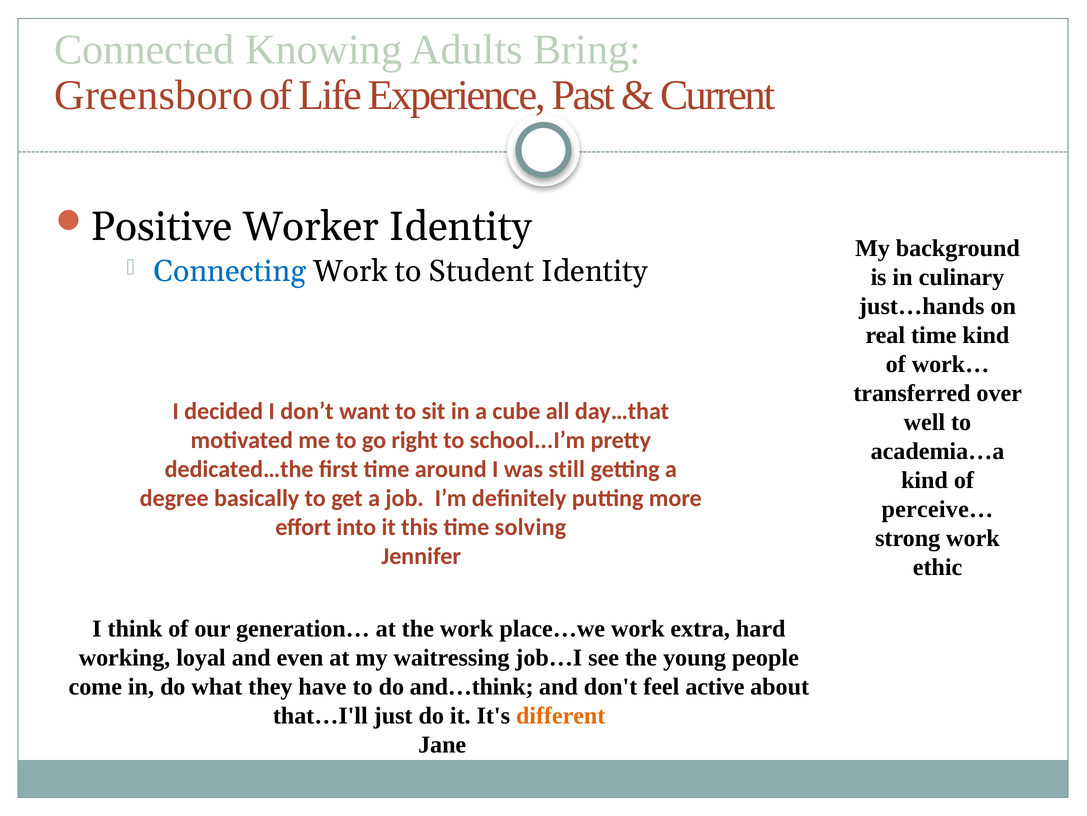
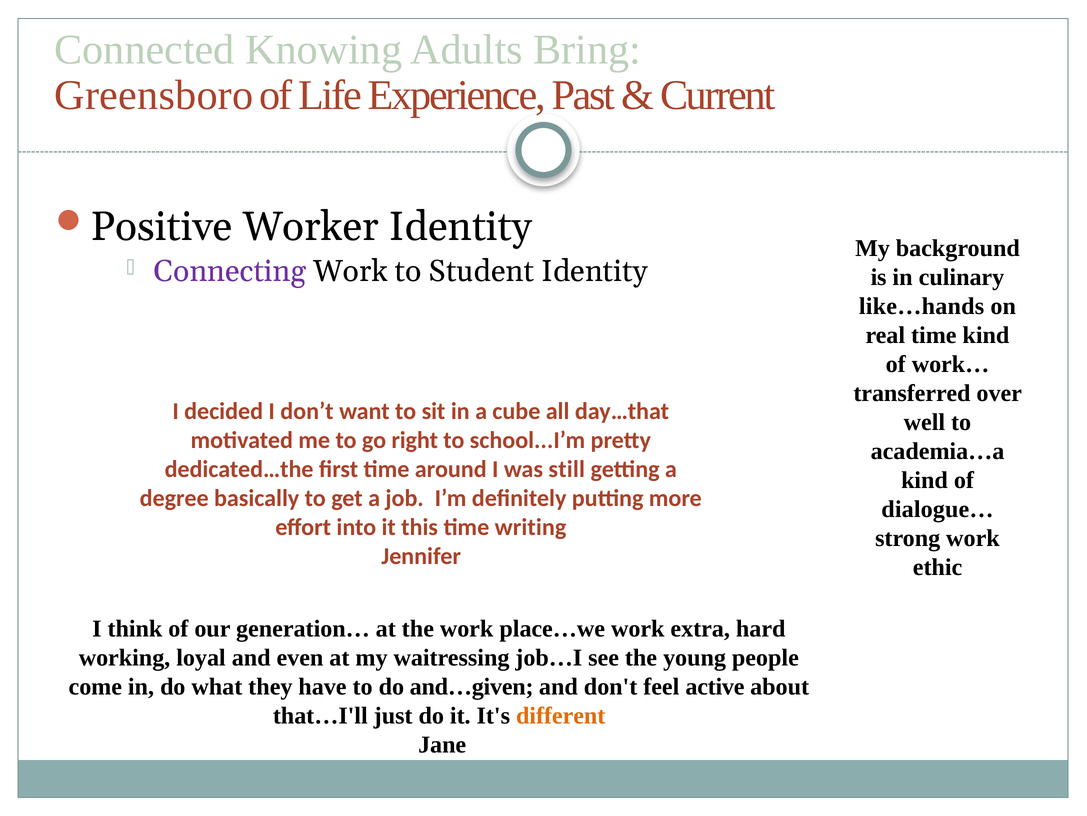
Connecting colour: blue -> purple (230, 271)
just…hands: just…hands -> like…hands (922, 306)
perceive…: perceive… -> dialogue… (937, 509)
solving: solving -> writing (531, 527)
and…think: and…think -> and…given (472, 686)
